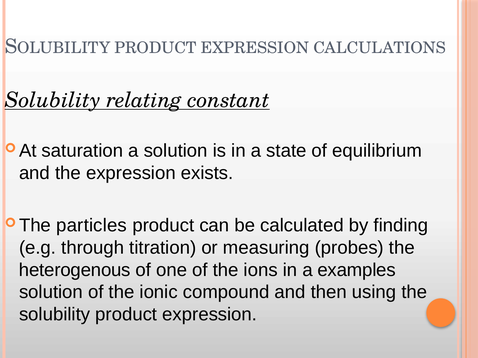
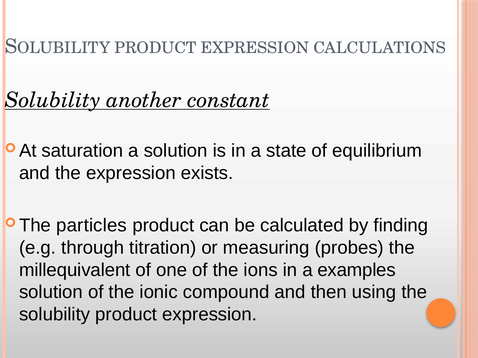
relating: relating -> another (144, 100)
heterogenous: heterogenous -> millequivalent (75, 270)
